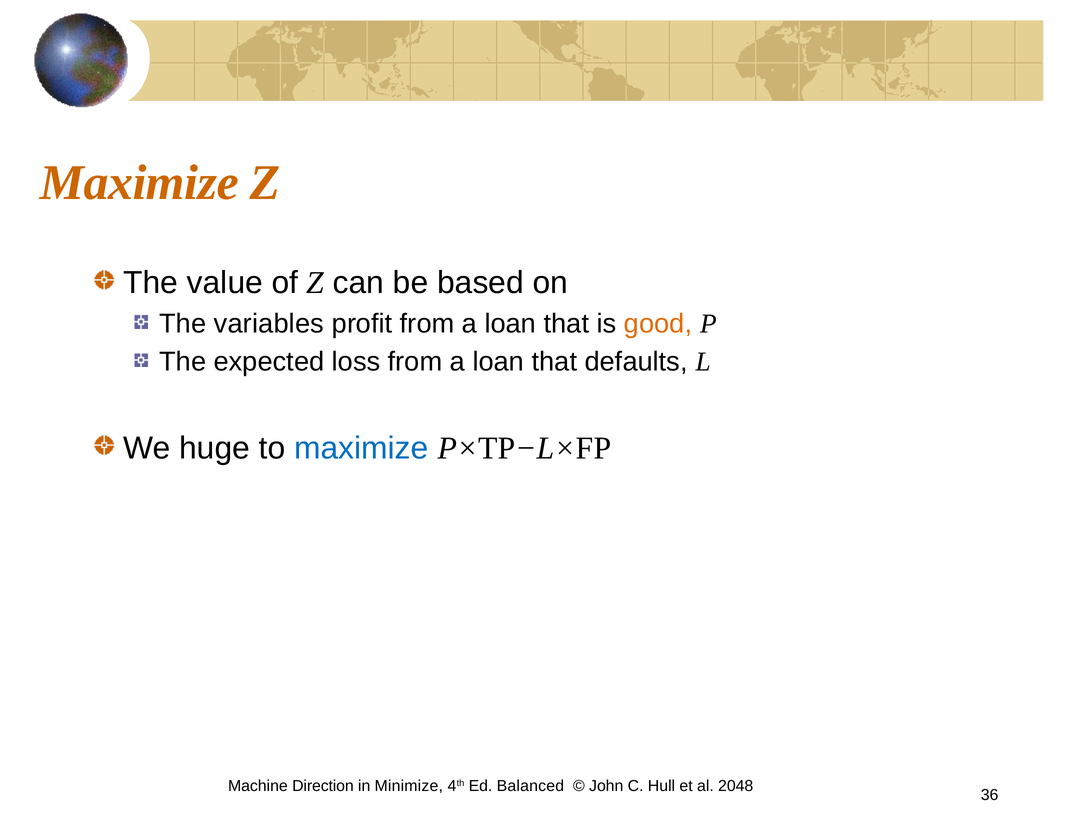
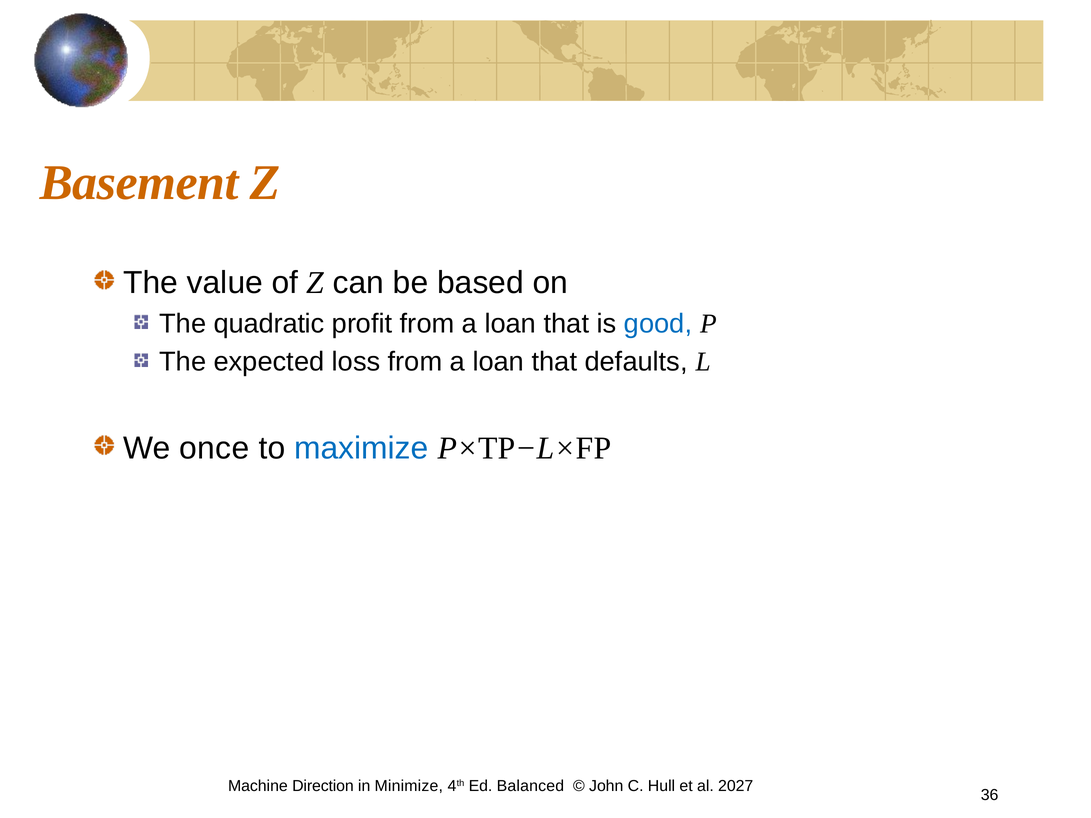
Maximize: Maximize -> Basement (139, 183)
variables: variables -> quadratic (269, 324)
good colour: orange -> blue (658, 324)
huge: huge -> once (214, 448)
2048: 2048 -> 2027 (736, 786)
